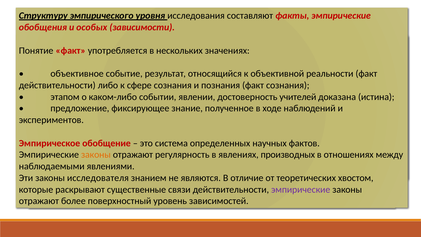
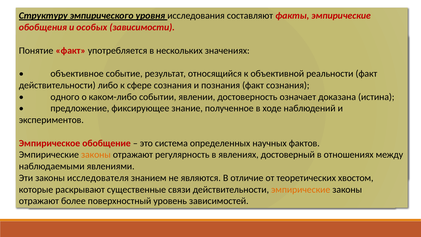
этапом: этапом -> одного (65, 97)
учителей: учителей -> означает (298, 97)
производных: производных -> достоверный (288, 155)
эмпирические colour: purple -> orange (301, 189)
